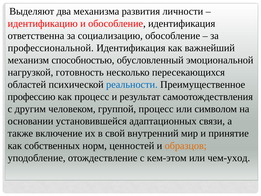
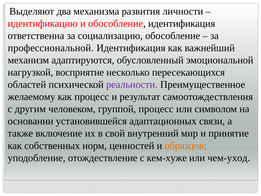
способностью: способностью -> адаптируются (83, 60)
готовность: готовность -> восприятие (80, 72)
реальности colour: blue -> purple (132, 85)
профессию: профессию -> желаемому (31, 97)
кем-этом: кем-этом -> кем-хуже (167, 158)
